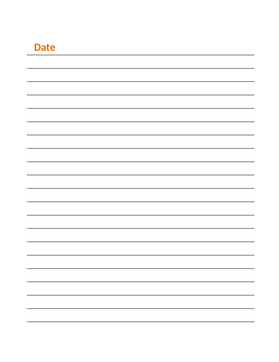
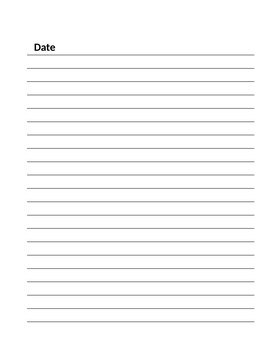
Date colour: orange -> black (45, 47)
